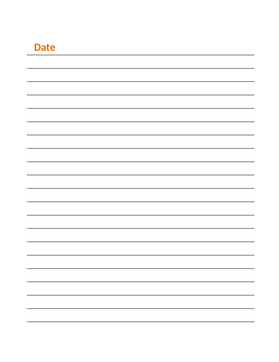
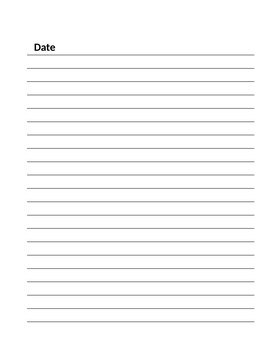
Date colour: orange -> black (45, 47)
